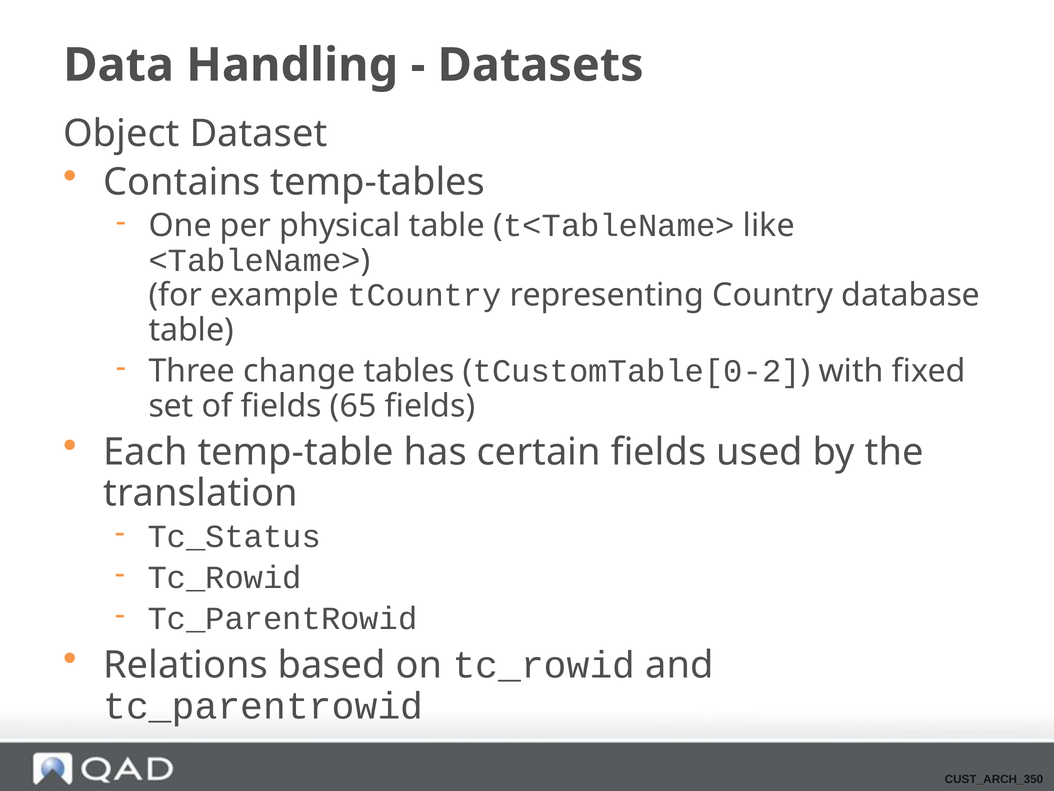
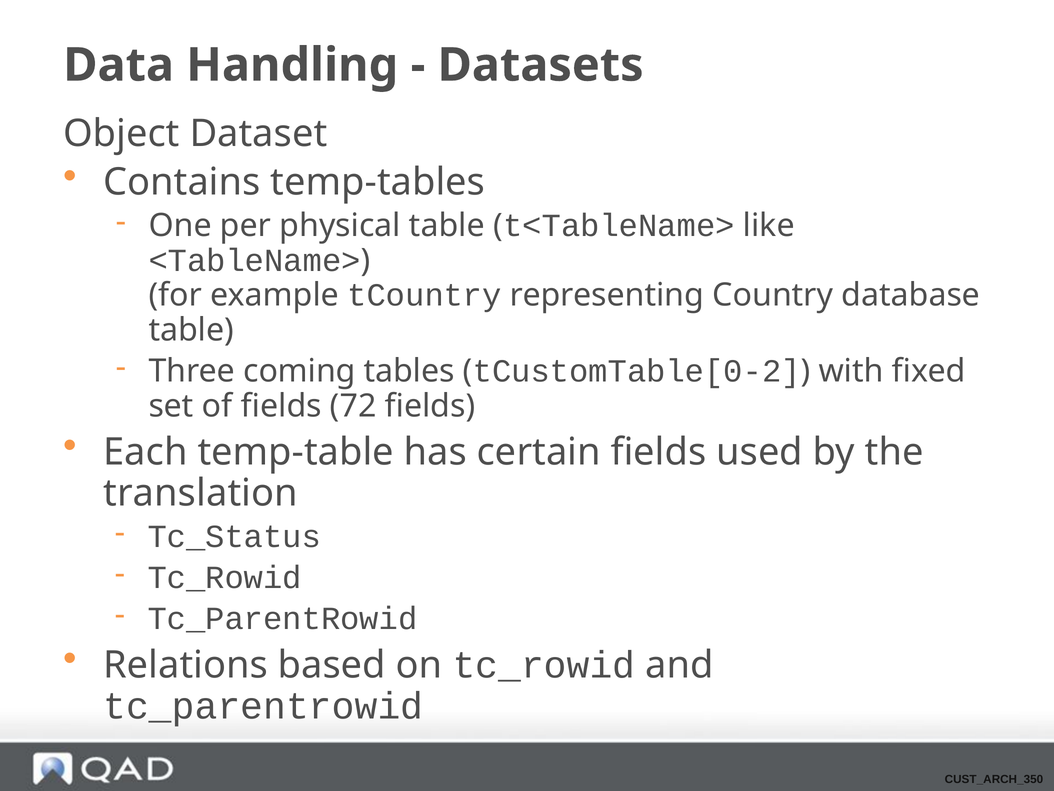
change: change -> coming (299, 371)
65: 65 -> 72 (353, 406)
